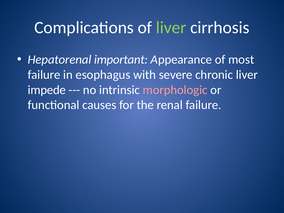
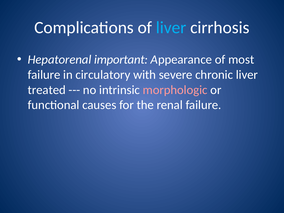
liver colour: light green -> light blue (171, 27)
esophagus: esophagus -> circulatory (103, 75)
impede: impede -> treated (47, 90)
